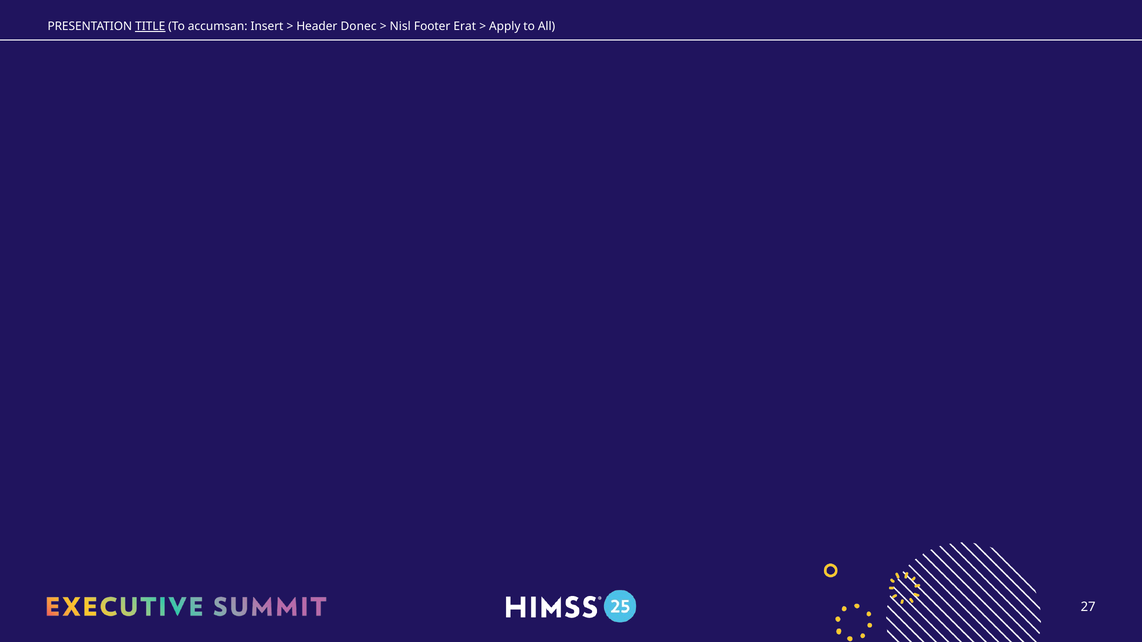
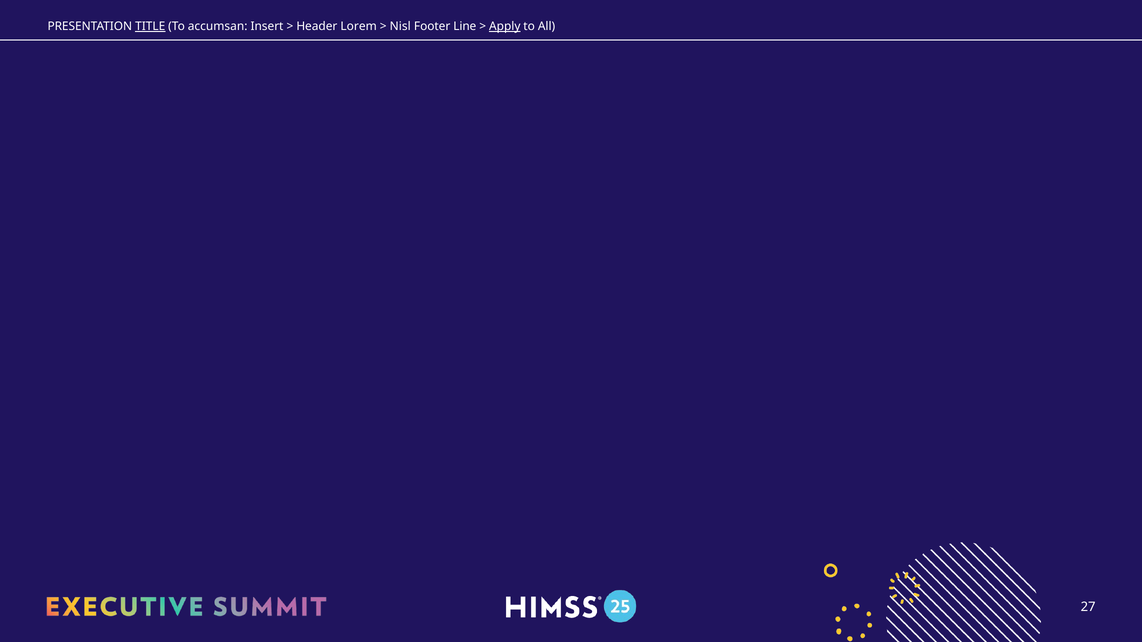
Donec: Donec -> Lorem (359, 26)
Erat: Erat -> Line (465, 26)
Apply underline: none -> present (505, 26)
